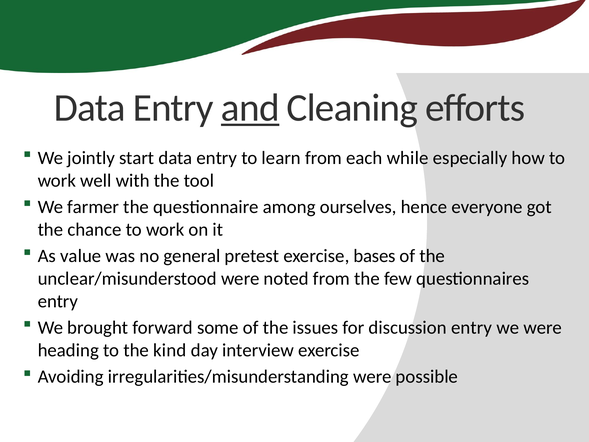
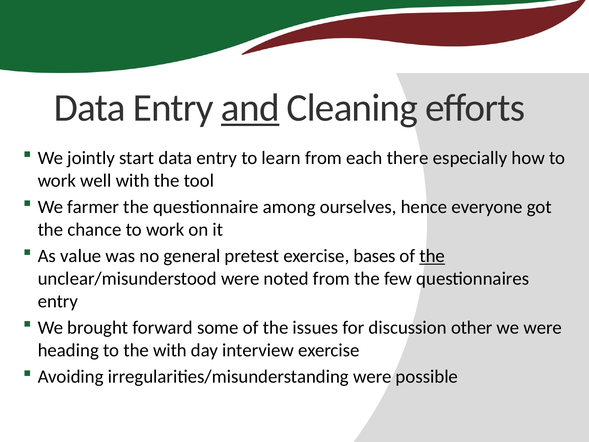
while: while -> there (408, 158)
the underline: none -> present (432, 256)
discussion entry: entry -> other (472, 328)
the kind: kind -> with (170, 350)
